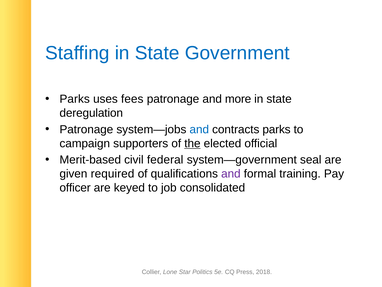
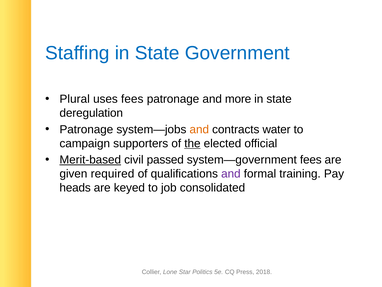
Parks: Parks -> Plural (75, 99)
and colour: blue -> orange (199, 129)
contracts parks: parks -> water (277, 129)
Merit-based underline: none -> present (90, 160)
federal: federal -> passed (165, 160)
system—government seal: seal -> fees (311, 160)
officer: officer -> heads (75, 188)
